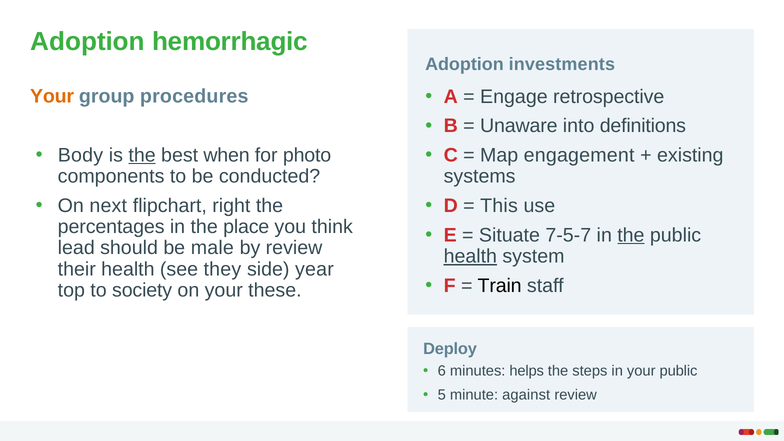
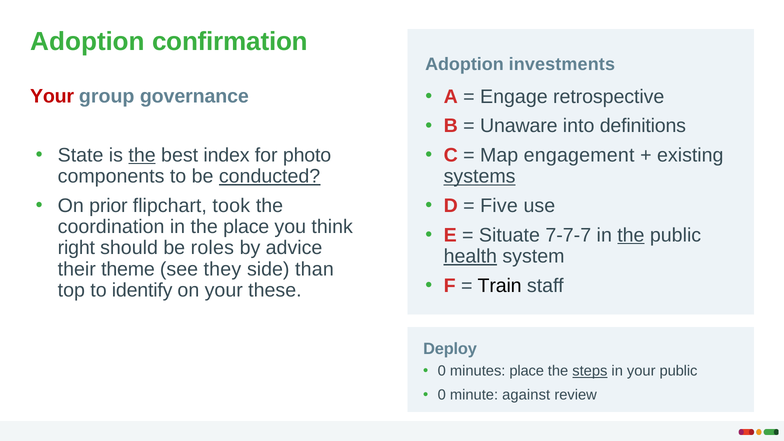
hemorrhagic: hemorrhagic -> confirmation (230, 42)
Your colour: orange -> red (52, 97)
procedures: procedures -> governance (194, 97)
Body: Body -> State (81, 155)
when: when -> index (227, 155)
conducted underline: none -> present (270, 176)
systems underline: none -> present (480, 176)
next: next -> prior (108, 206)
right: right -> took (231, 206)
This: This -> Five (499, 206)
percentages: percentages -> coordination (111, 227)
7-5-7: 7-5-7 -> 7-7-7 (568, 235)
lead: lead -> right (76, 248)
male: male -> roles (212, 248)
by review: review -> advice (294, 248)
their health: health -> theme (128, 269)
year: year -> than (314, 269)
society: society -> identify (142, 290)
6: 6 -> 0 (442, 371)
minutes helps: helps -> place (527, 371)
steps underline: none -> present (590, 371)
5: 5 -> 0 (442, 395)
